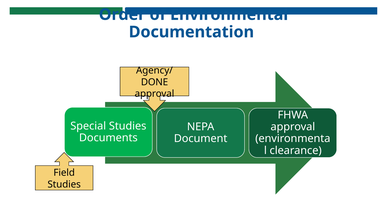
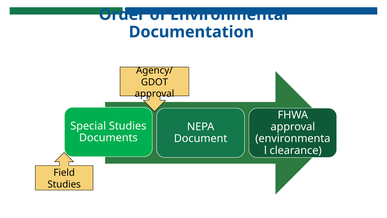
DONE: DONE -> GDOT (154, 82)
